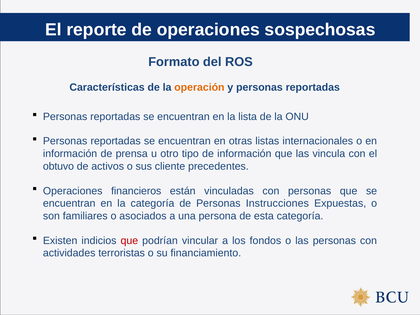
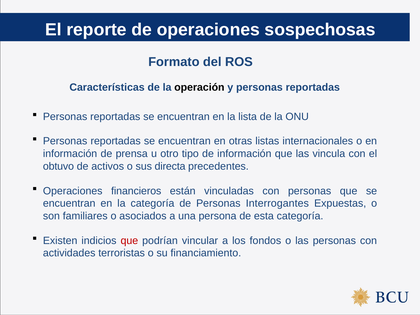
operación colour: orange -> black (199, 87)
cliente: cliente -> directa (170, 166)
Instrucciones: Instrucciones -> Interrogantes (277, 203)
